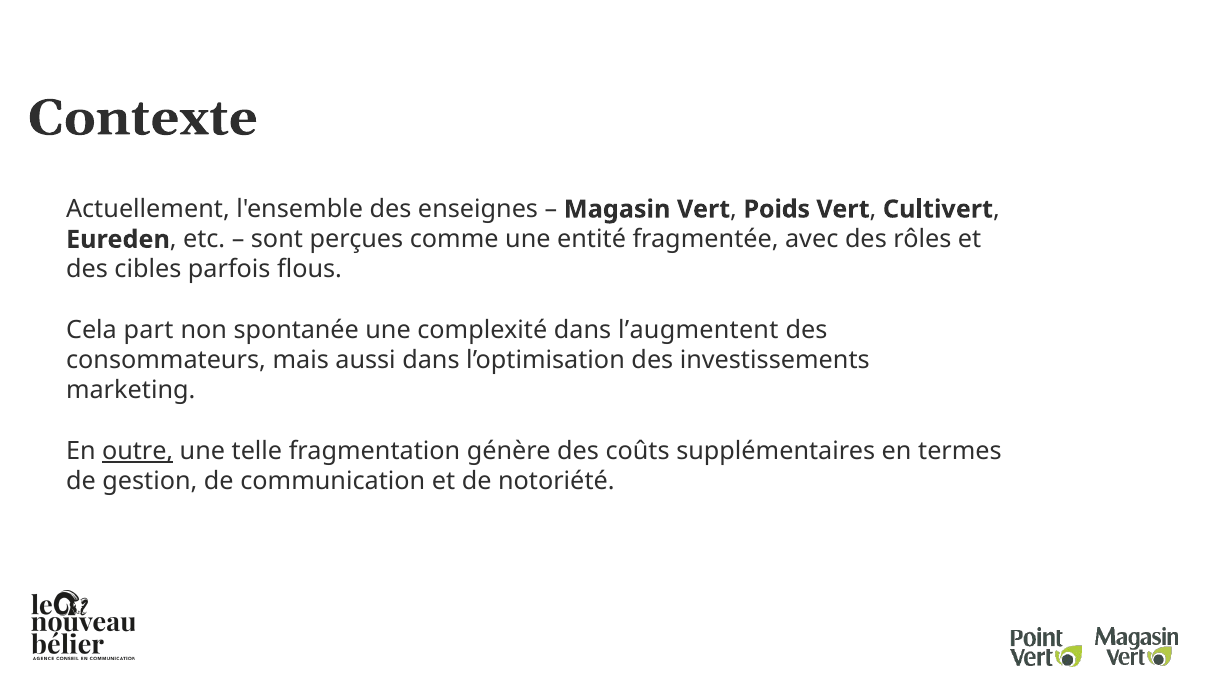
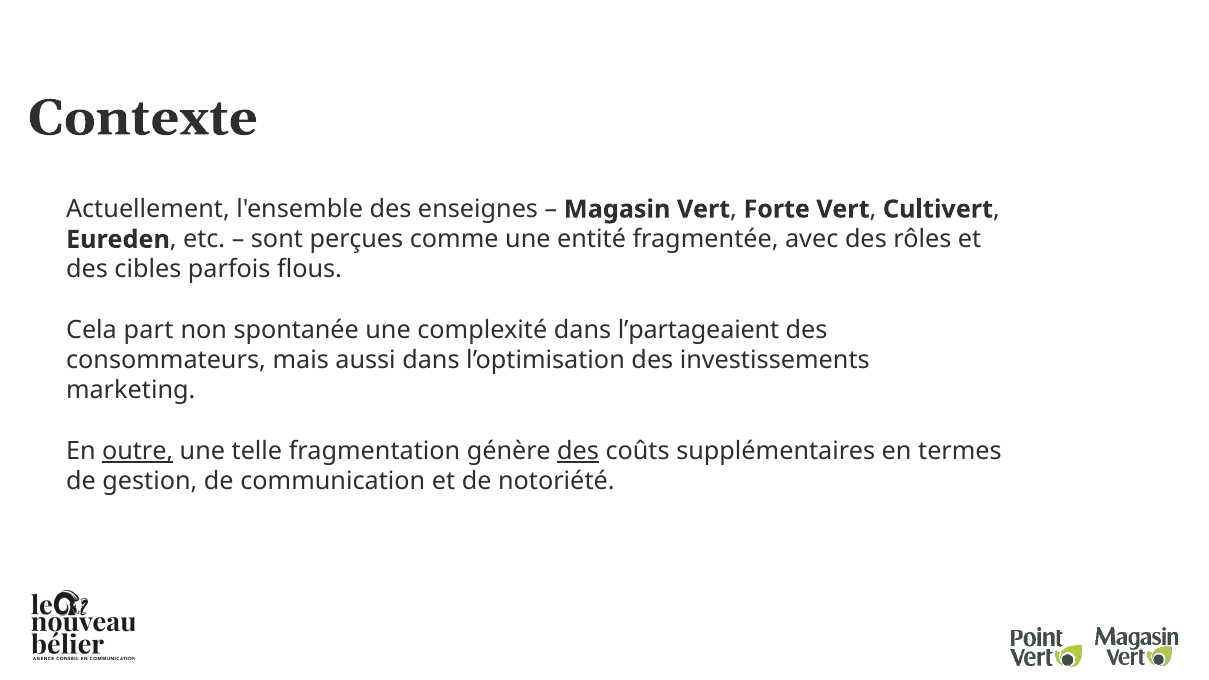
Poids: Poids -> Forte (777, 209)
l’augmentent: l’augmentent -> l’partageaient (698, 330)
des underline: none -> present (578, 451)
